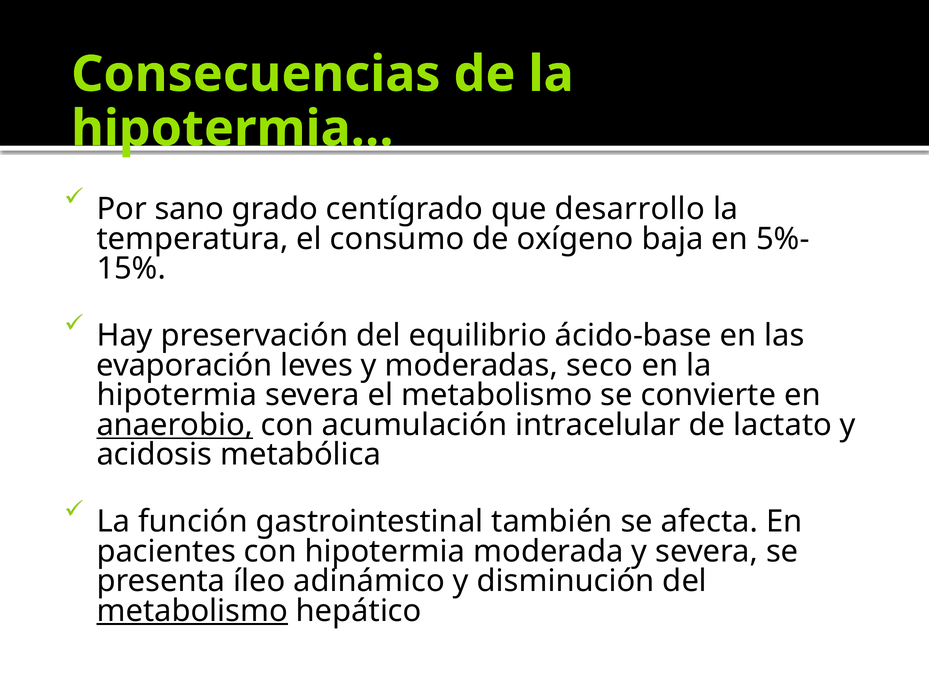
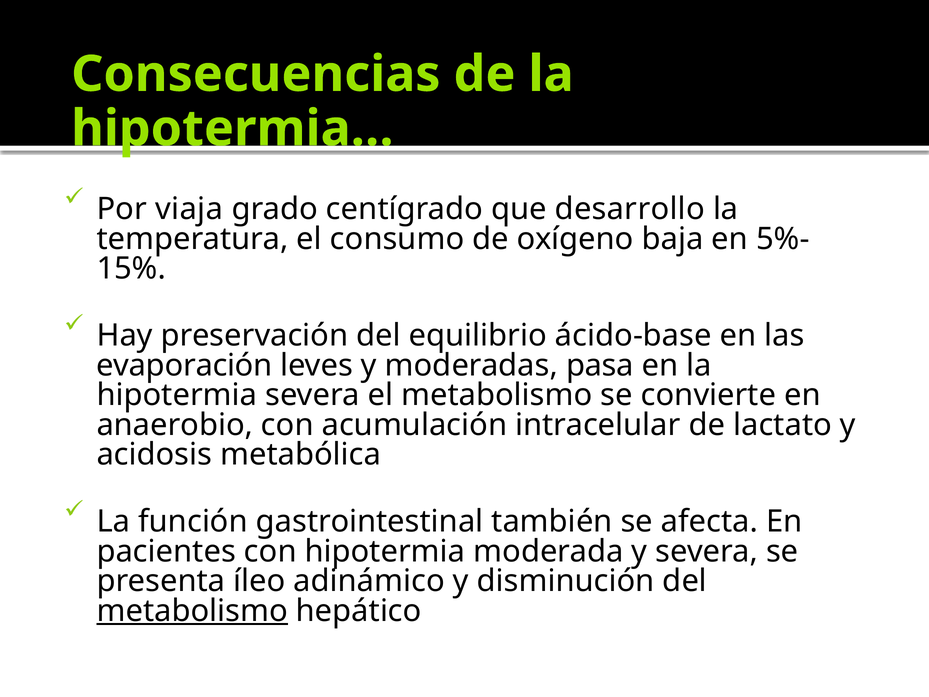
sano: sano -> viaja (189, 209)
seco: seco -> pasa (600, 365)
anaerobio underline: present -> none (175, 425)
